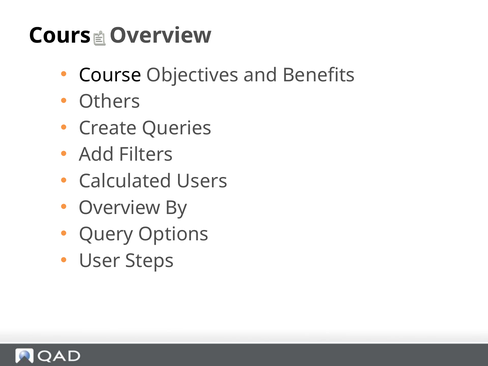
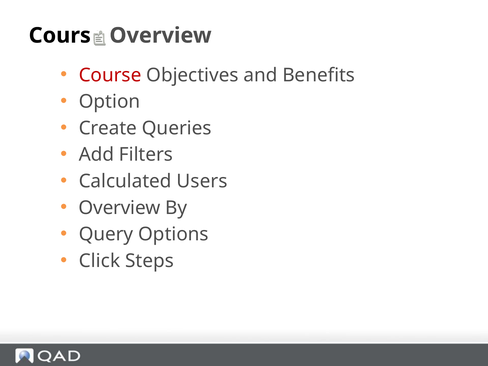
Course colour: black -> red (110, 75)
Others: Others -> Option (110, 102)
User: User -> Click (99, 261)
